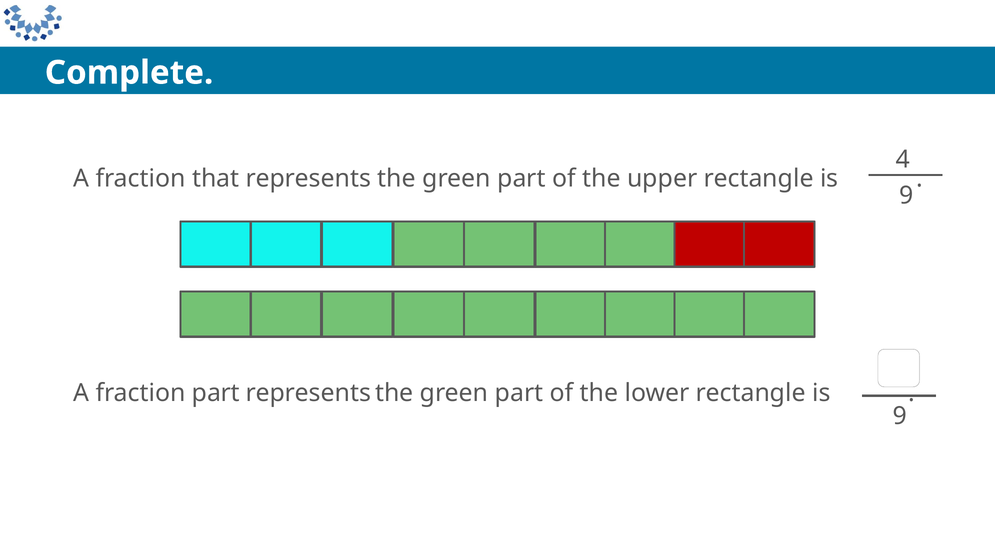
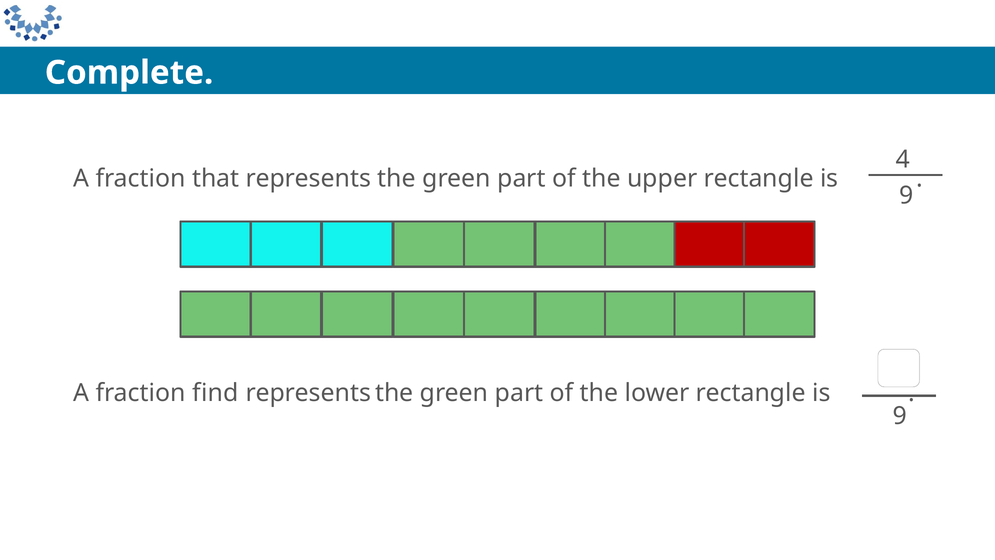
fraction part: part -> find (216, 393)
